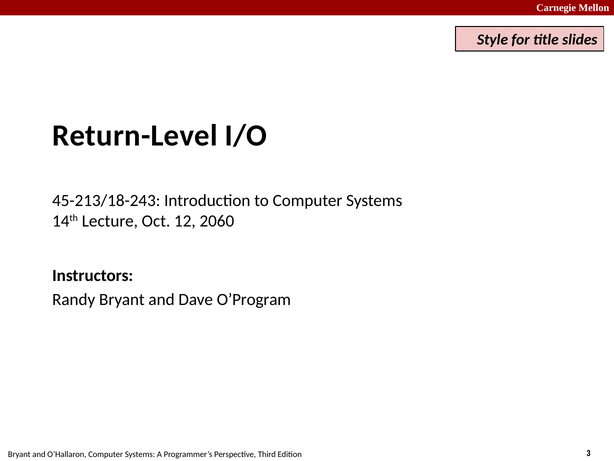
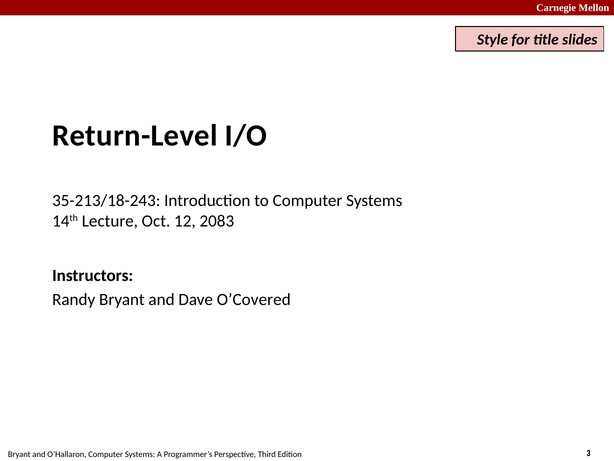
45-213/18-243: 45-213/18-243 -> 35-213/18-243 (106, 200)
2060: 2060 -> 2083 (217, 221)
O’Program: O’Program -> O’Covered (254, 299)
